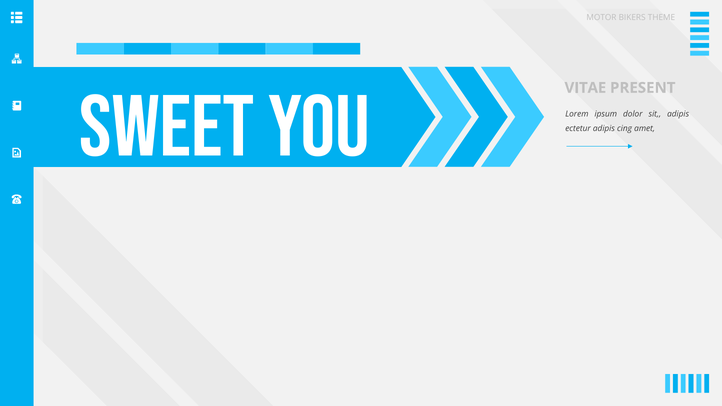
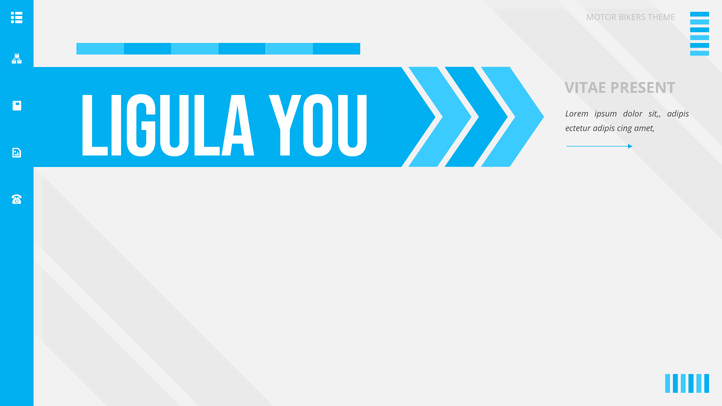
SWEET: SWEET -> LIGULA (167, 127)
